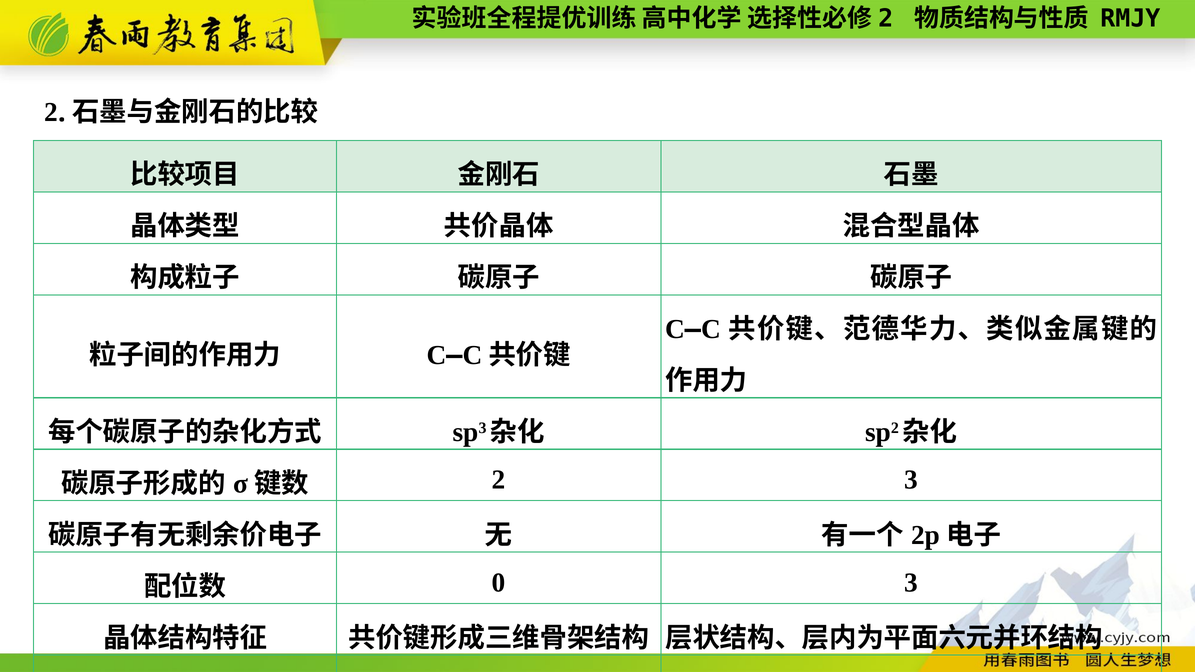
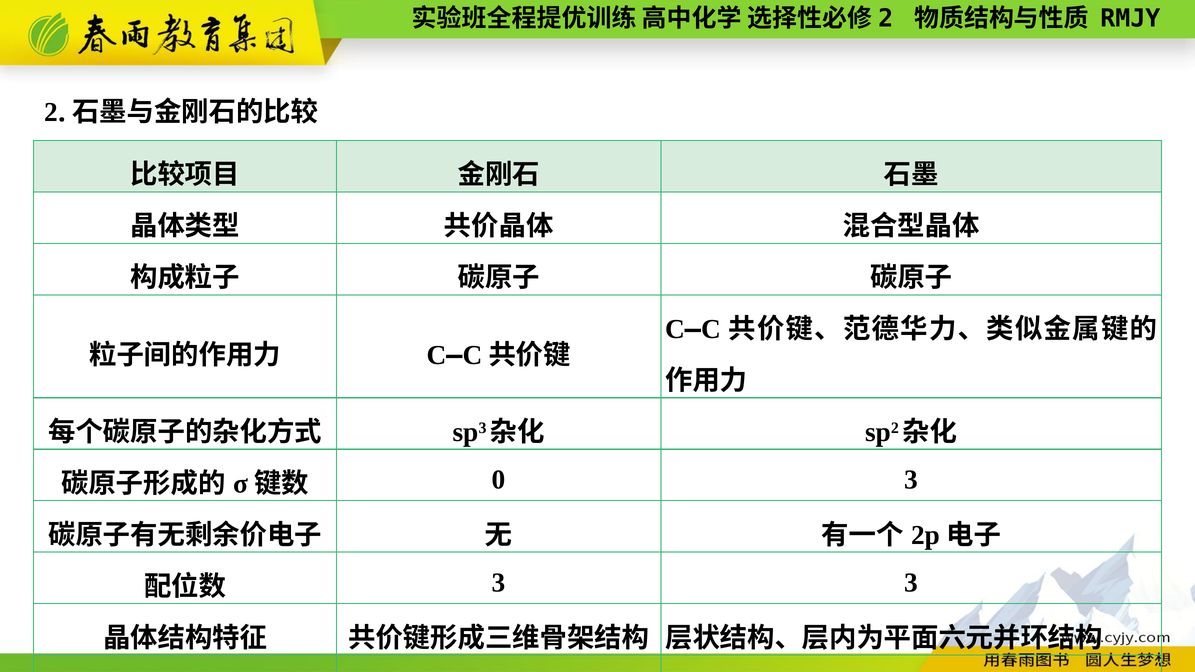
2: 2 -> 0 (499, 480)
0: 0 -> 3 (499, 583)
